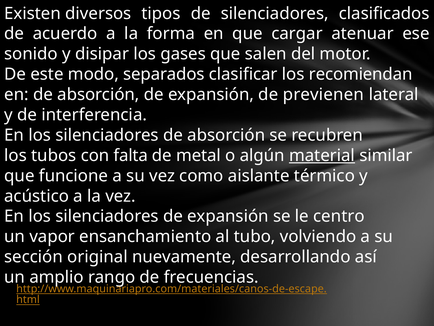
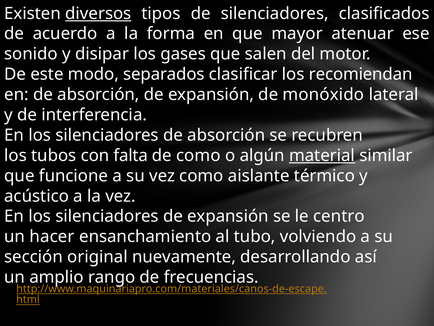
diversos underline: none -> present (98, 13)
cargar: cargar -> mayor (297, 34)
previenen: previenen -> monóxido (323, 94)
de metal: metal -> como (198, 155)
vapor: vapor -> hacer (52, 236)
